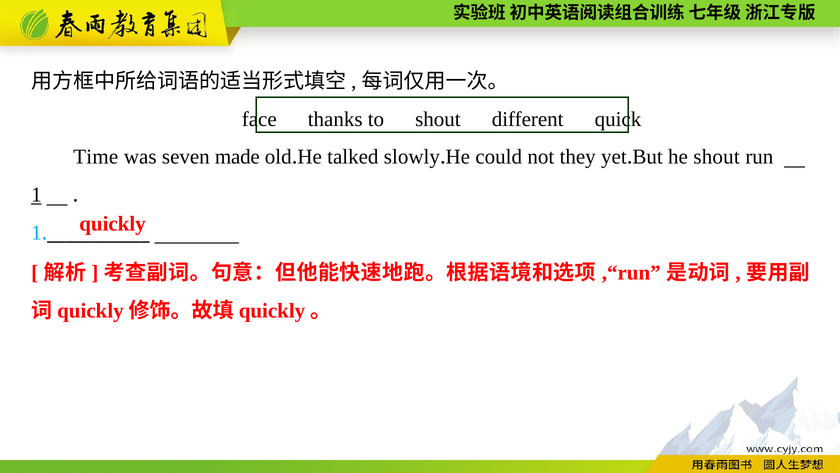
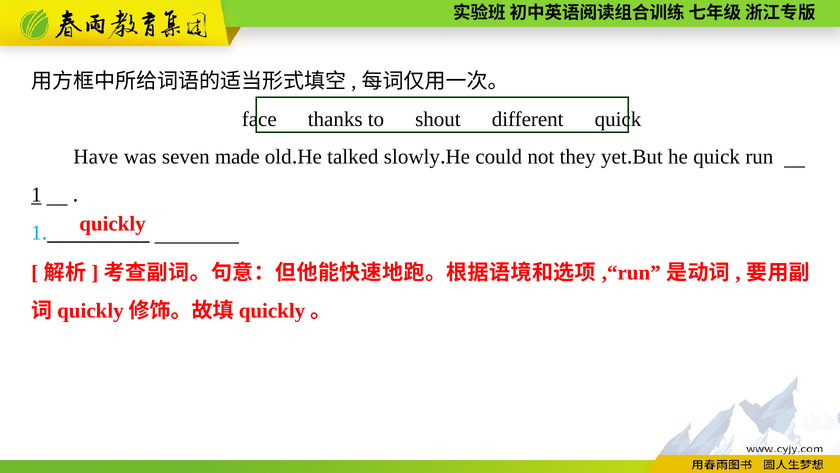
Time: Time -> Have (96, 157)
he shout: shout -> quick (717, 157)
